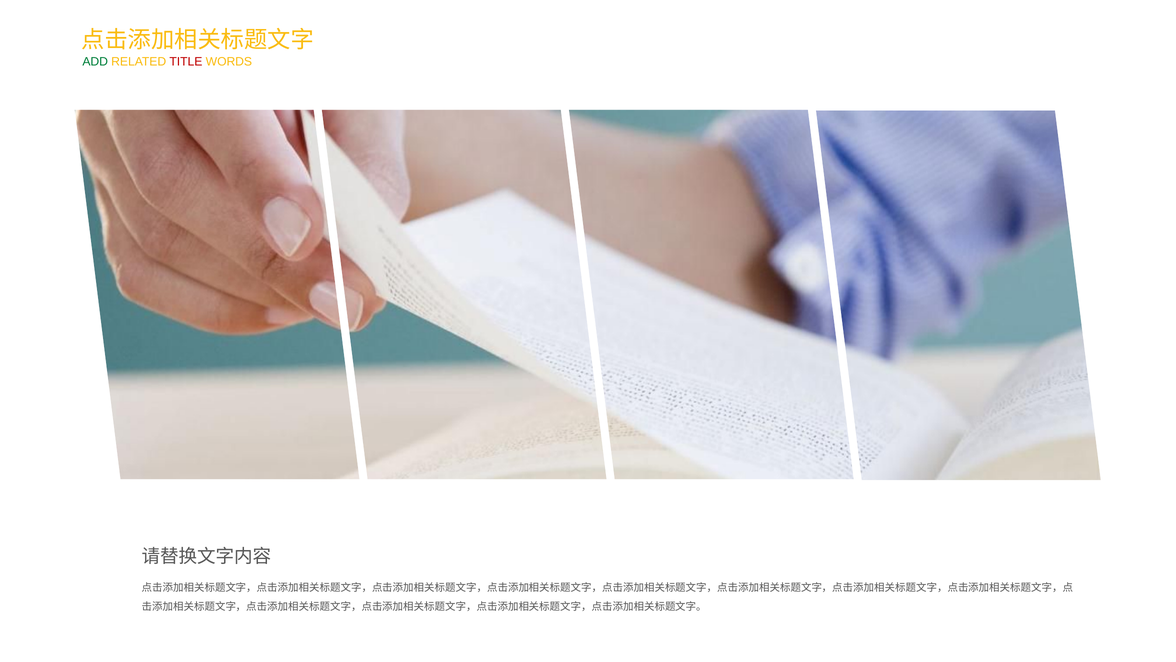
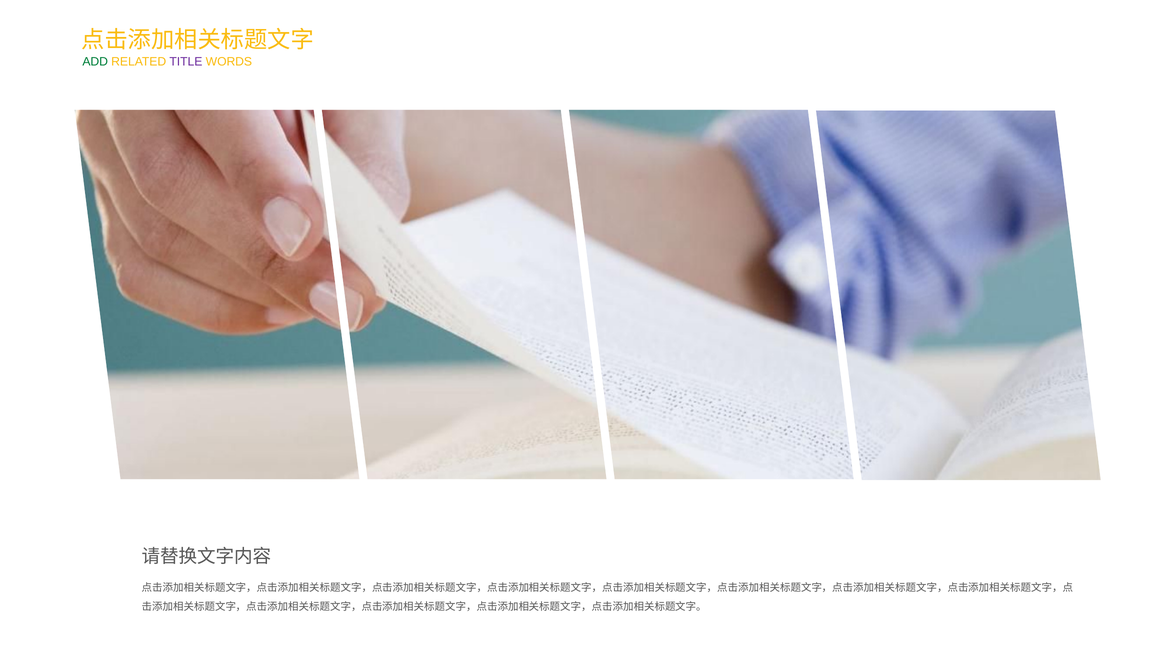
TITLE colour: red -> purple (186, 62)
